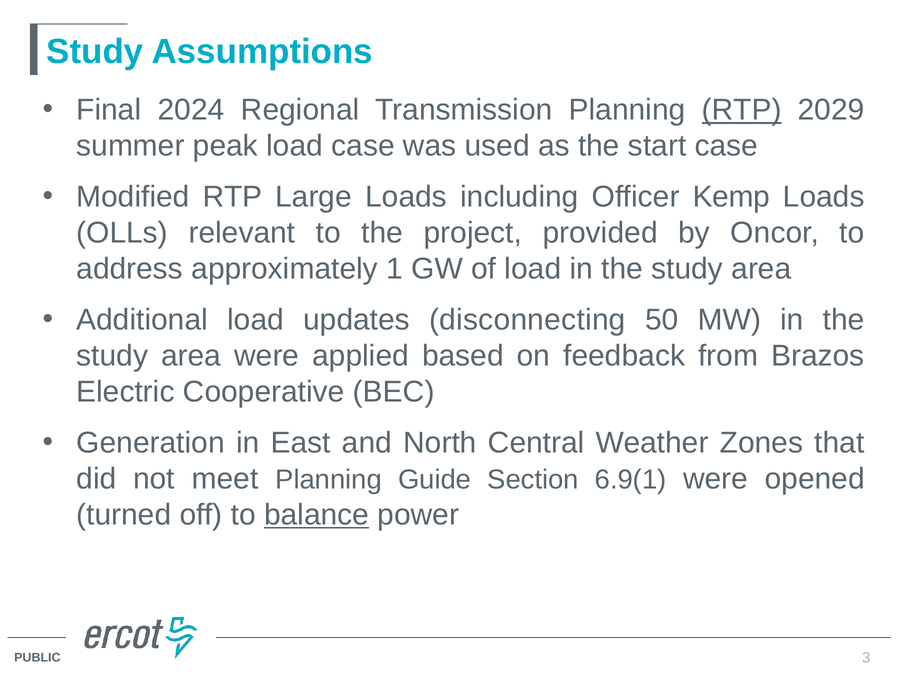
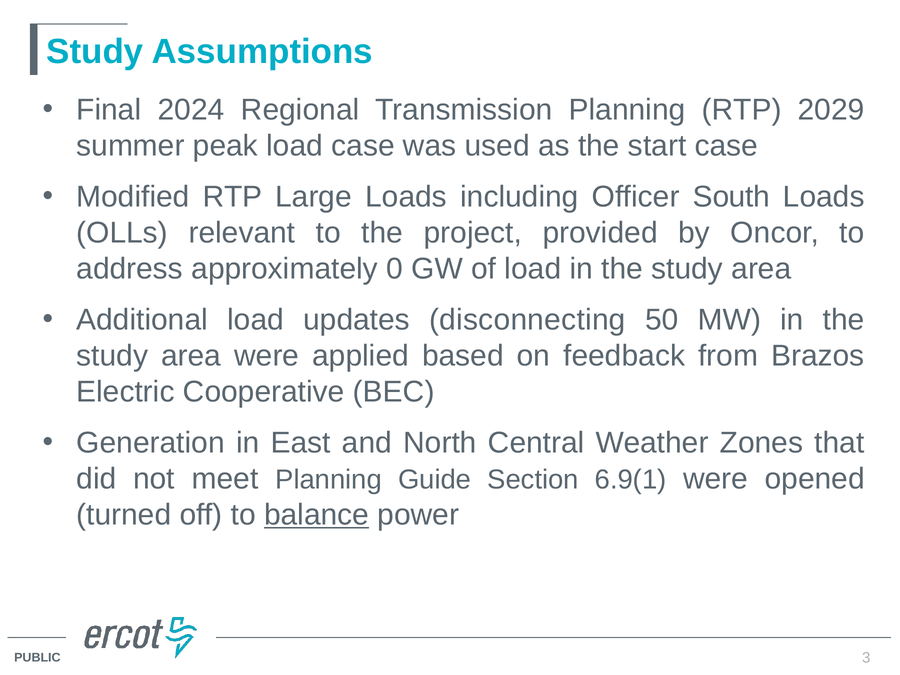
RTP underline: present -> none (742, 110)
Kemp: Kemp -> South (731, 197)
1: 1 -> 0 (395, 269)
